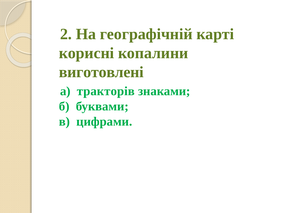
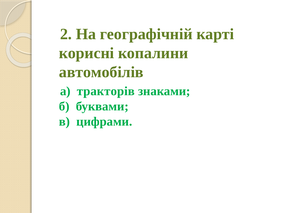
виготовлені: виготовлені -> автомобілів (101, 72)
